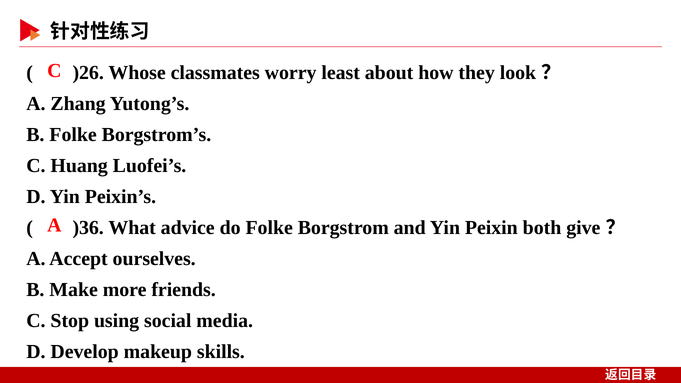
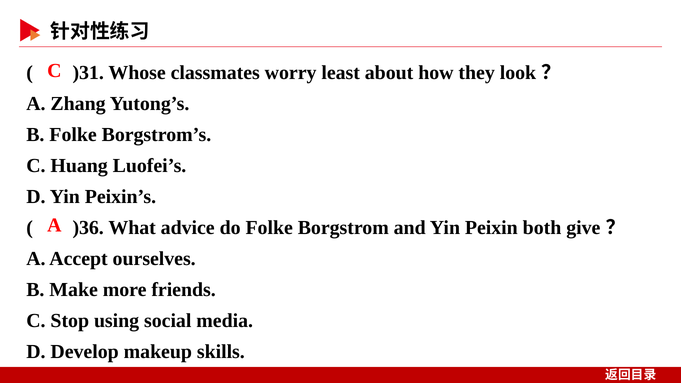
)26: )26 -> )31 (88, 73)
